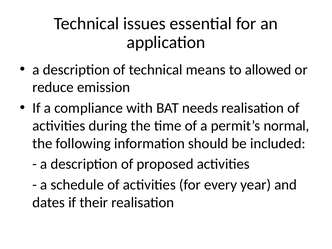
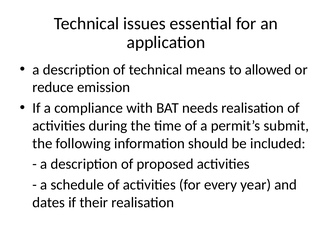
normal: normal -> submit (286, 126)
